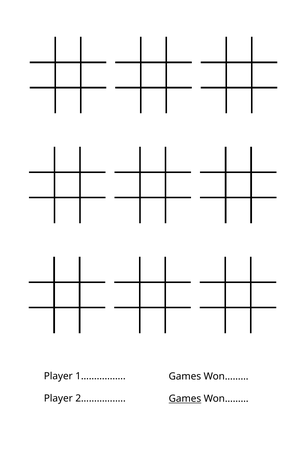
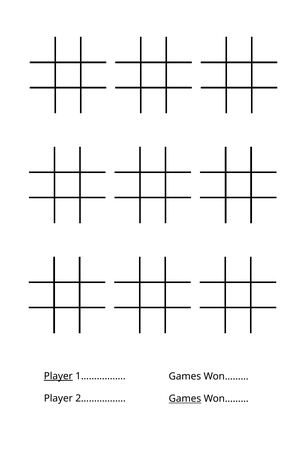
Player underline: none -> present (58, 376)
